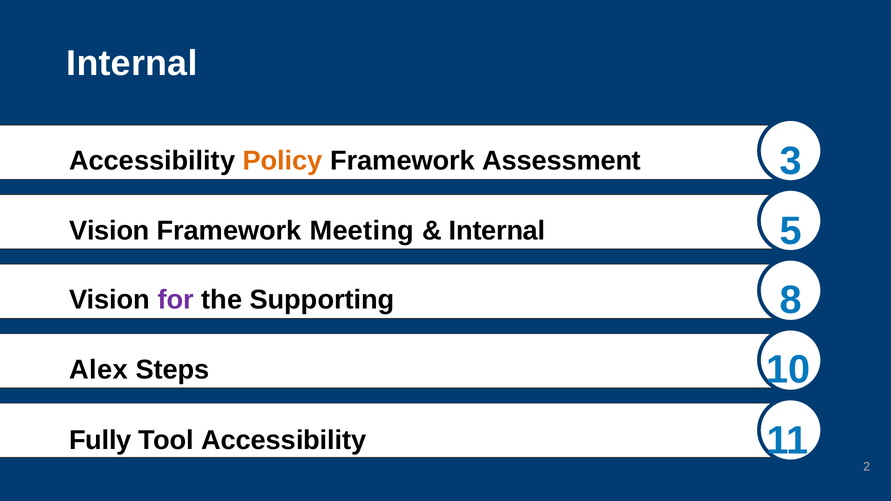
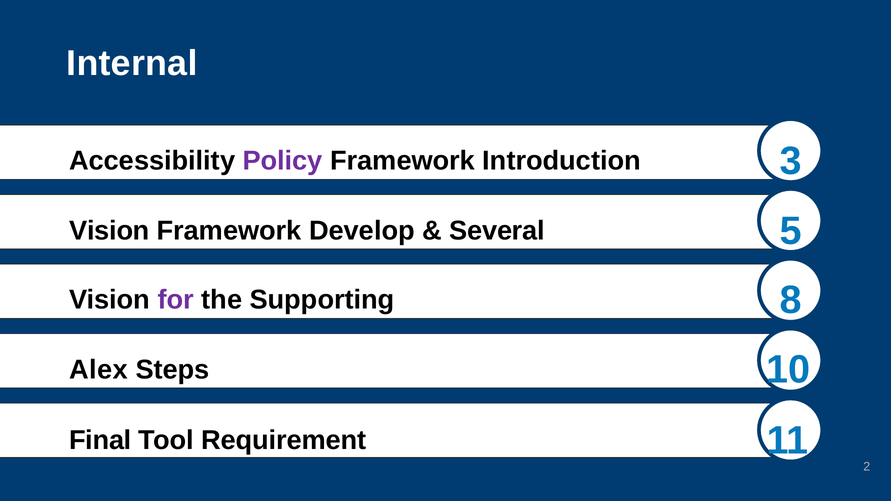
Policy colour: orange -> purple (283, 161)
Assessment: Assessment -> Introduction (562, 161)
Meeting: Meeting -> Develop (362, 231)
Internal: Internal -> Several (497, 231)
Fully: Fully -> Final (100, 440)
Tool Accessibility: Accessibility -> Requirement (284, 440)
